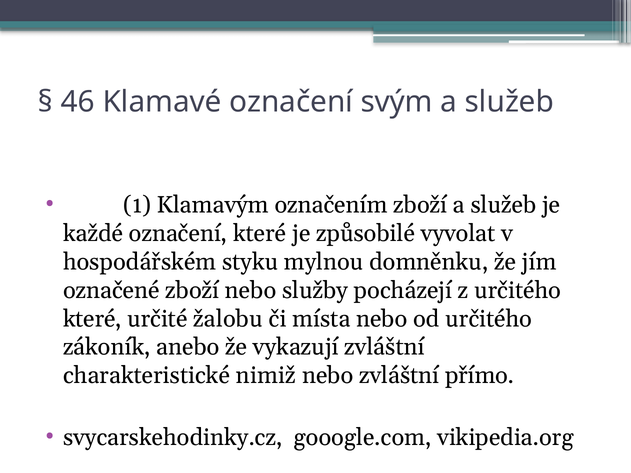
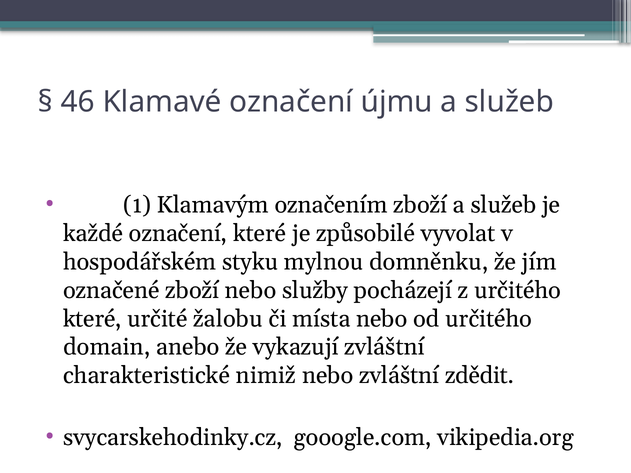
svým: svým -> újmu (397, 102)
zákoník: zákoník -> domain (107, 347)
přímo: přímo -> zdědit (480, 376)
